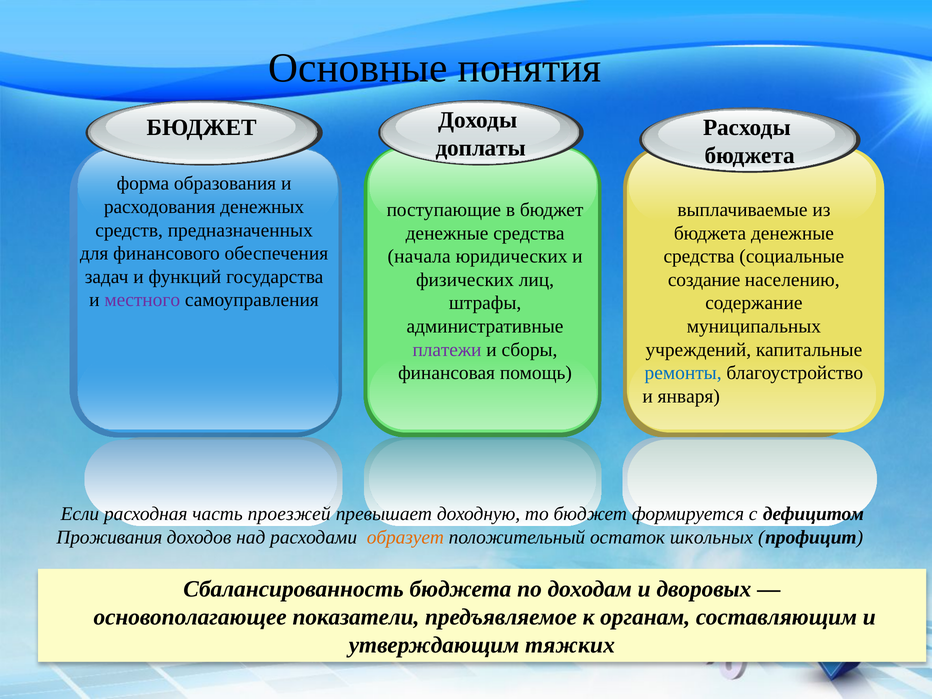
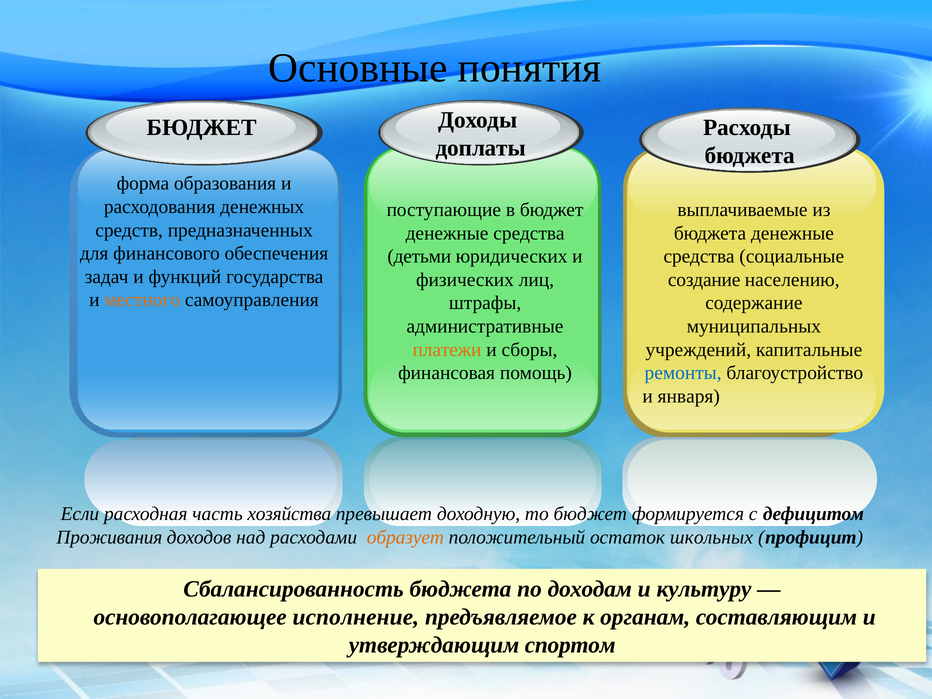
начала: начала -> детьми (419, 256)
местного colour: purple -> orange (142, 300)
платежи colour: purple -> orange (447, 350)
проезжей: проезжей -> хозяйства (289, 514)
дворовых: дворовых -> культуру (704, 589)
показатели: показатели -> исполнение (356, 617)
тяжких: тяжких -> спортом (570, 645)
